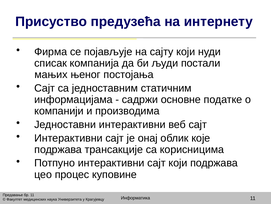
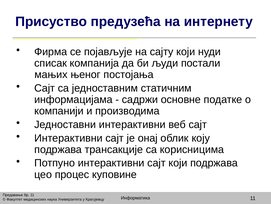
које: које -> коју (201, 138)
